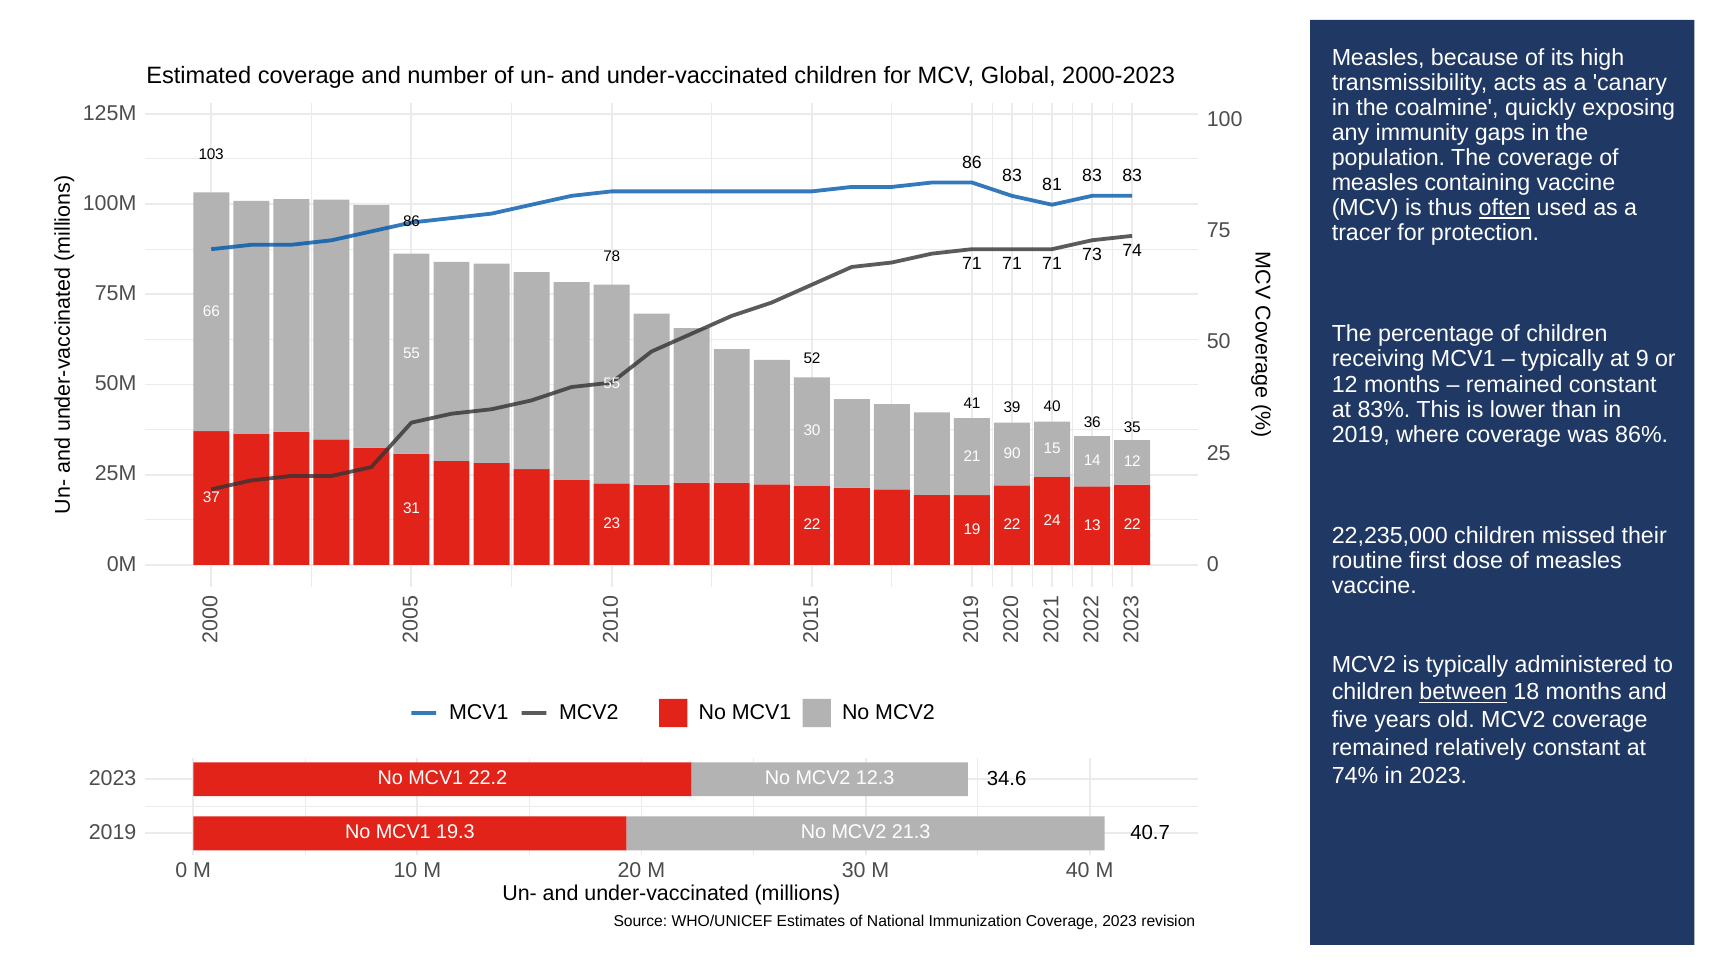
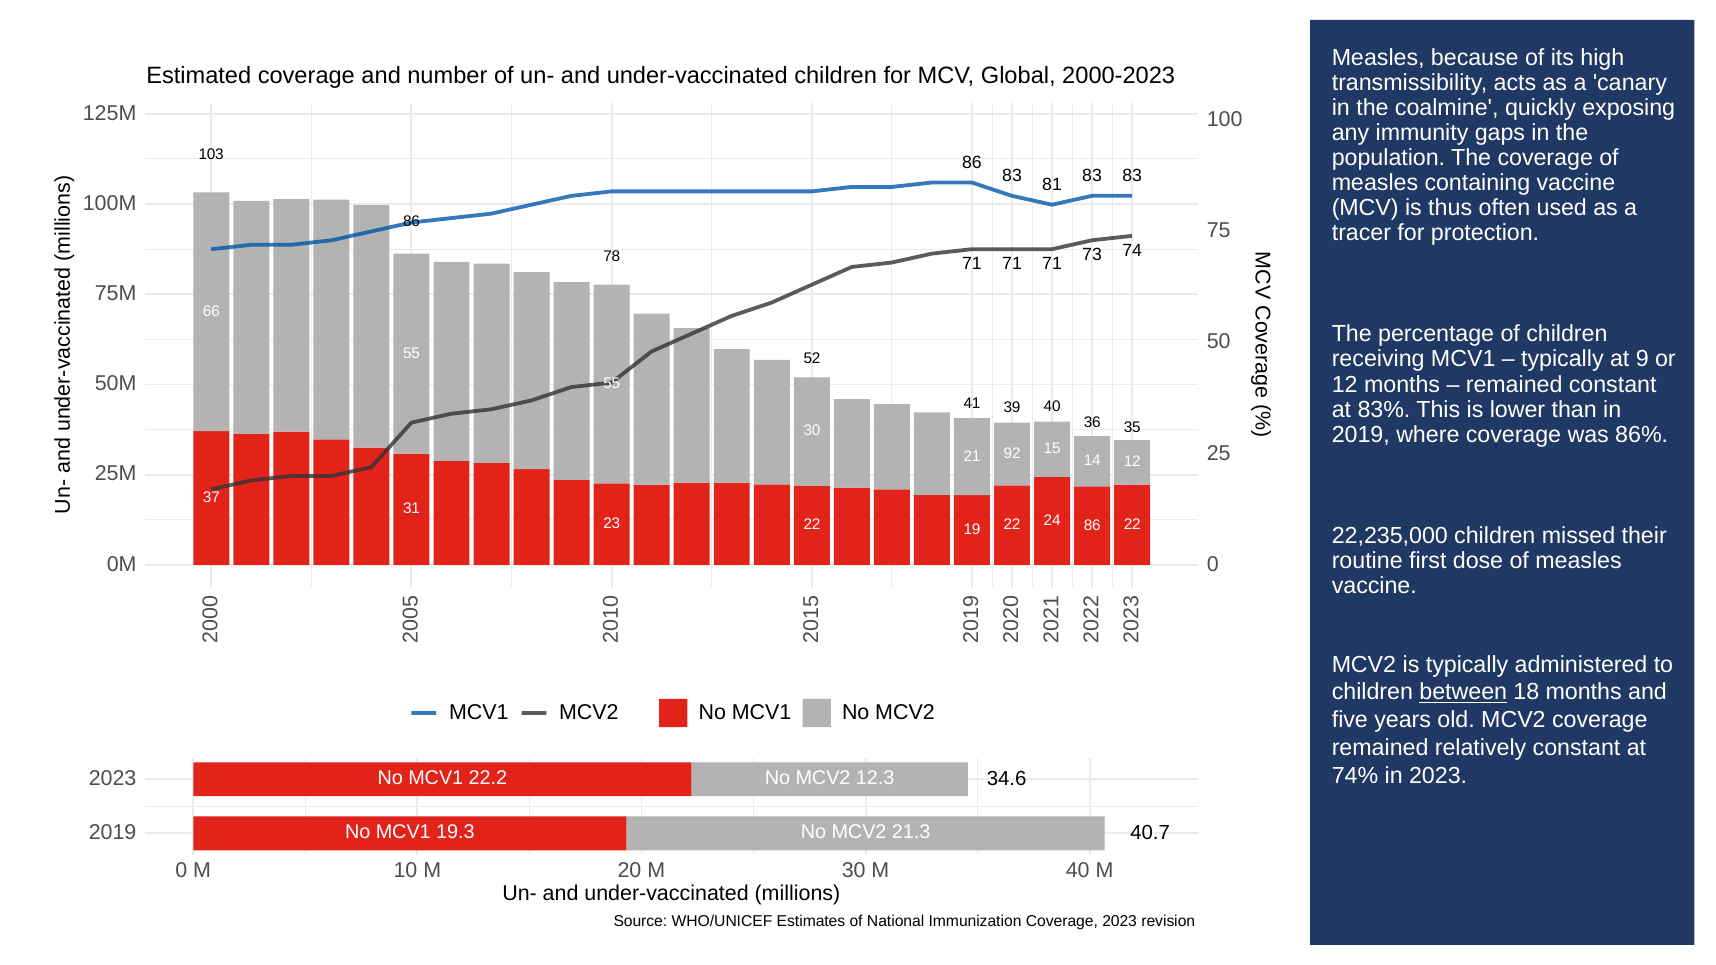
often underline: present -> none (1504, 208)
90: 90 -> 92 (1012, 453)
24 13: 13 -> 86 (1092, 525)
